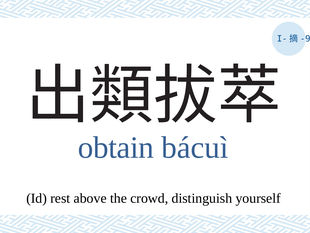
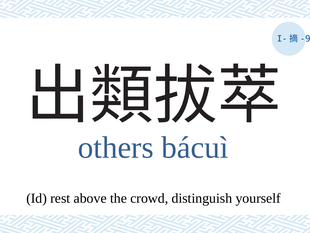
obtain: obtain -> others (116, 147)
